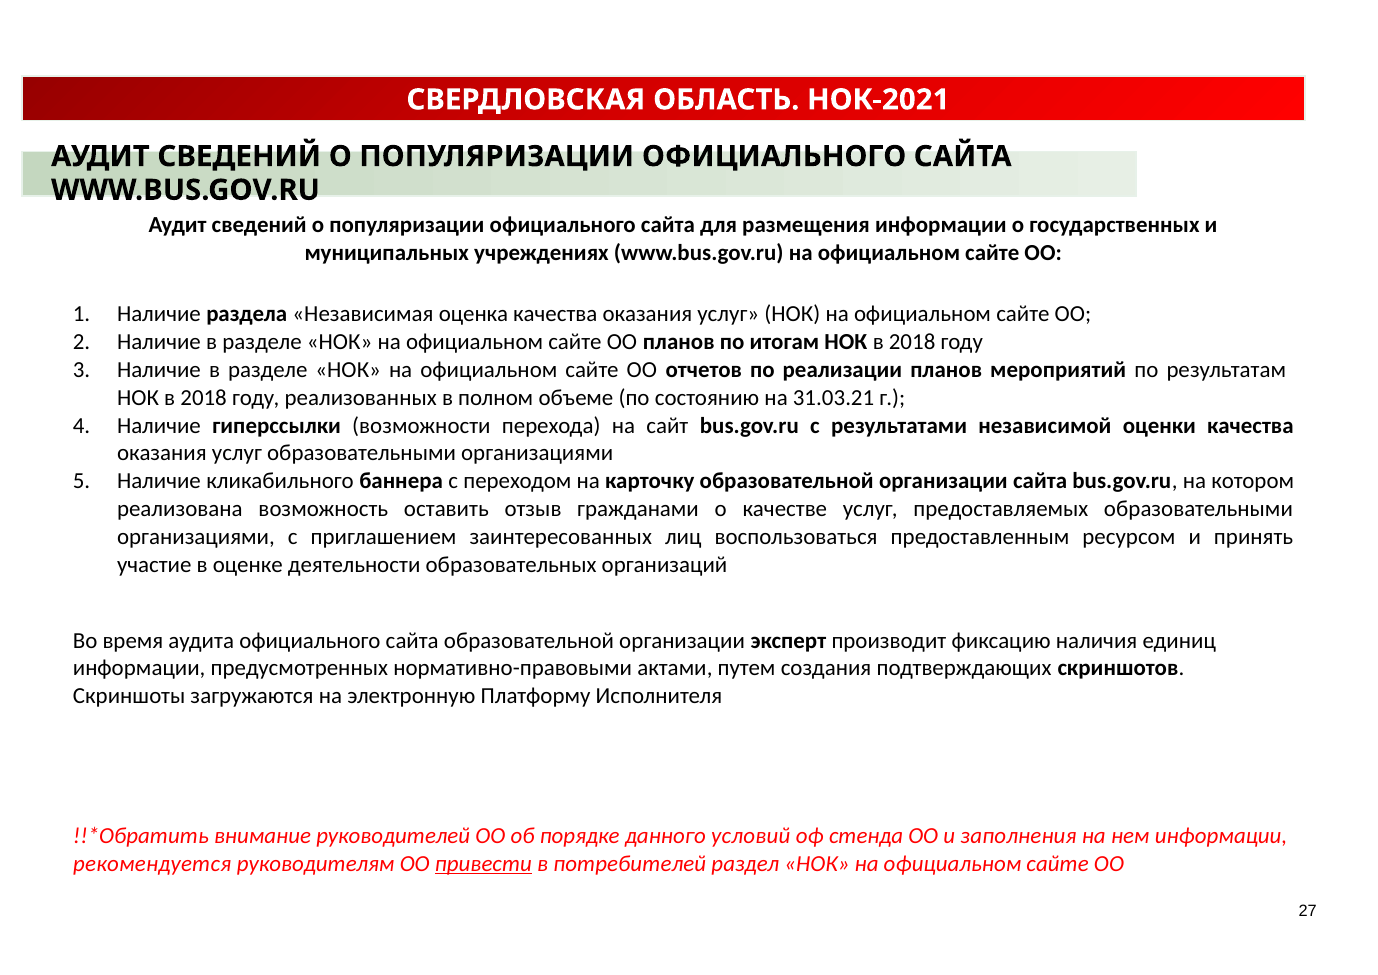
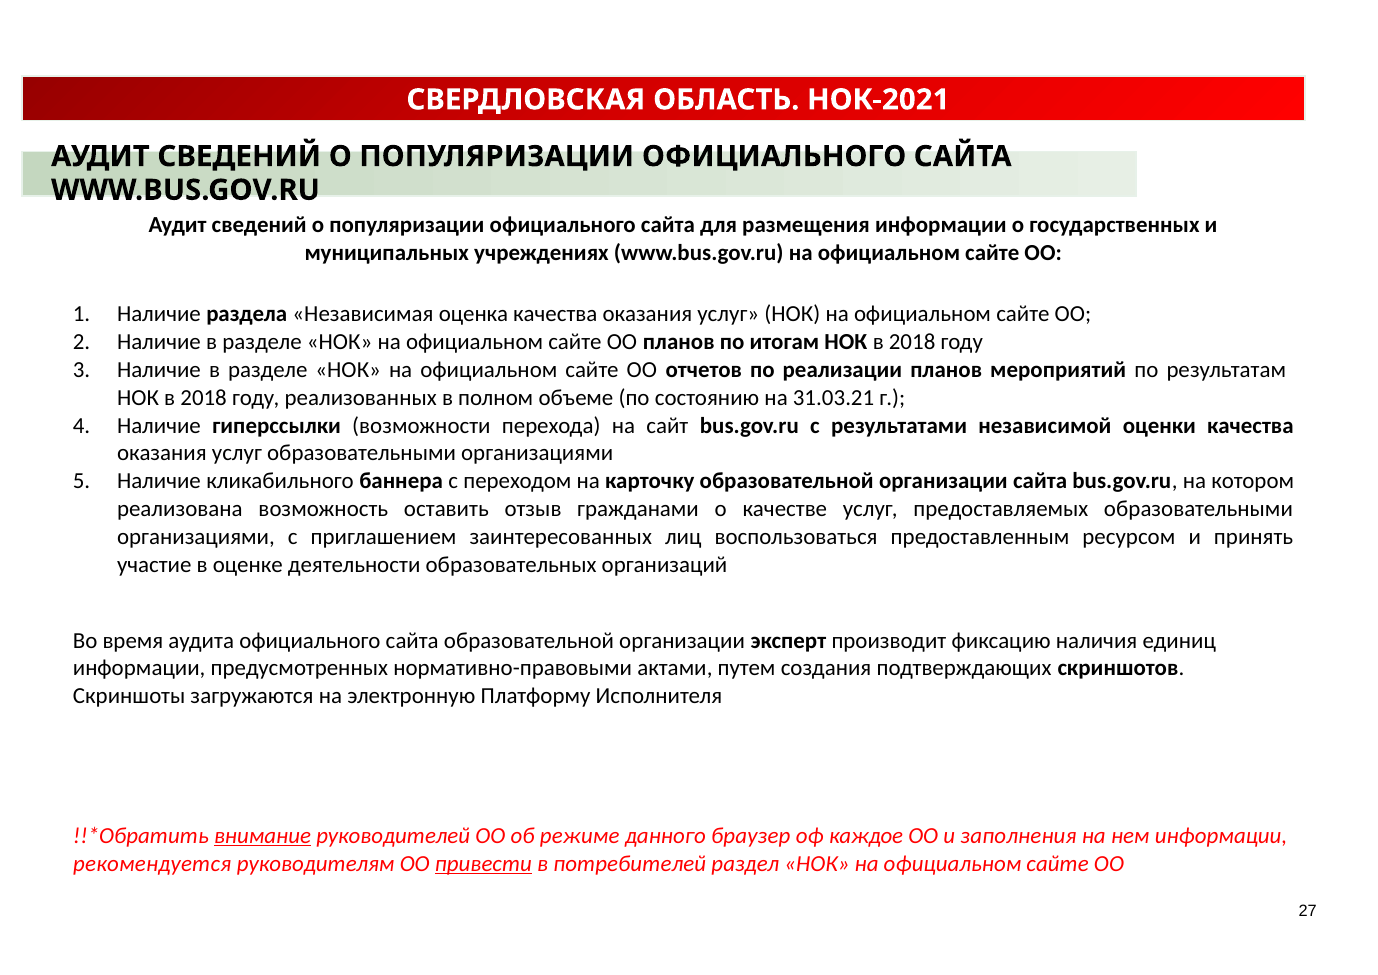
внимание underline: none -> present (262, 835)
порядке: порядке -> режиме (580, 835)
условий: условий -> браузер (751, 835)
стенда: стенда -> каждое (866, 835)
